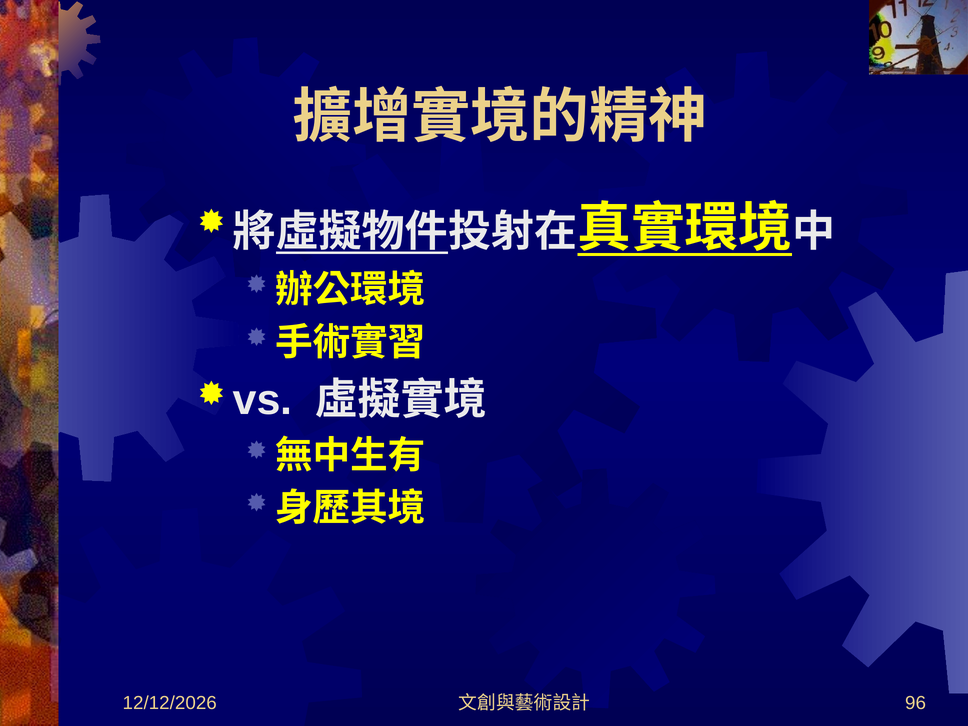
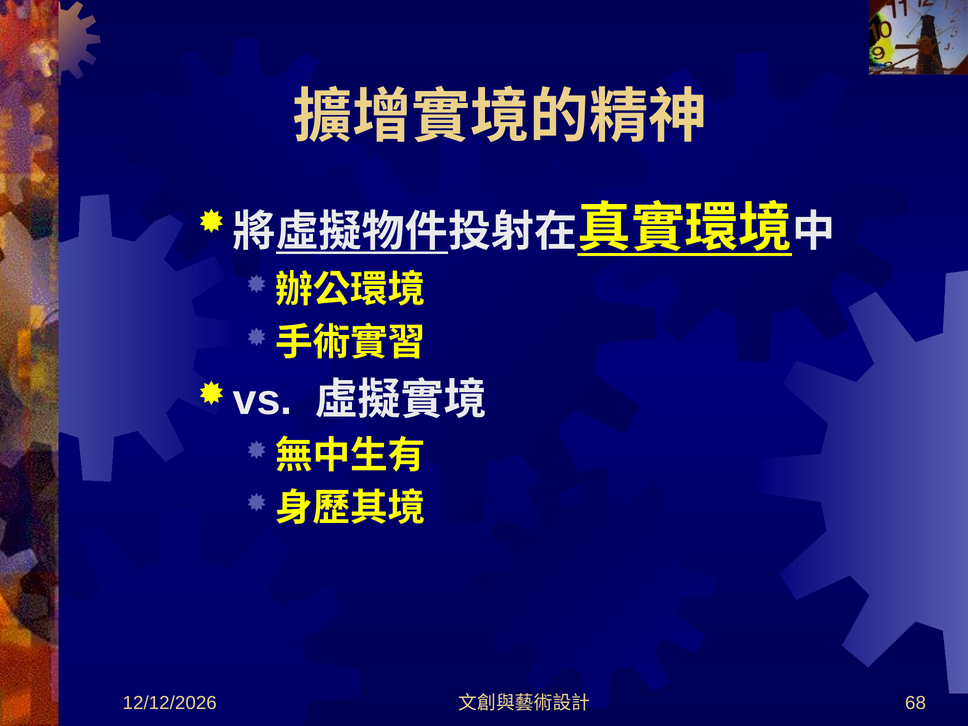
96: 96 -> 68 (916, 703)
